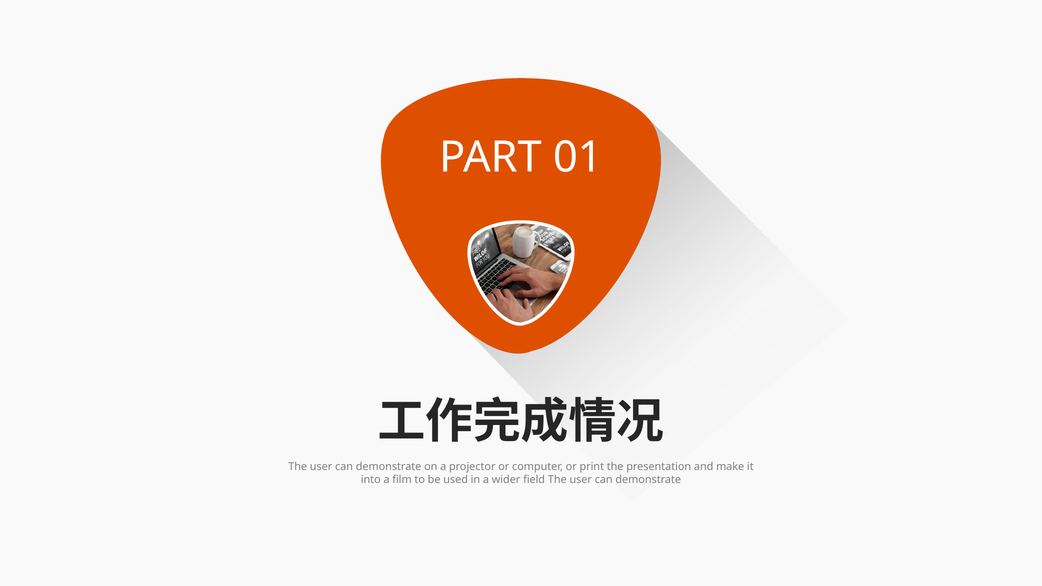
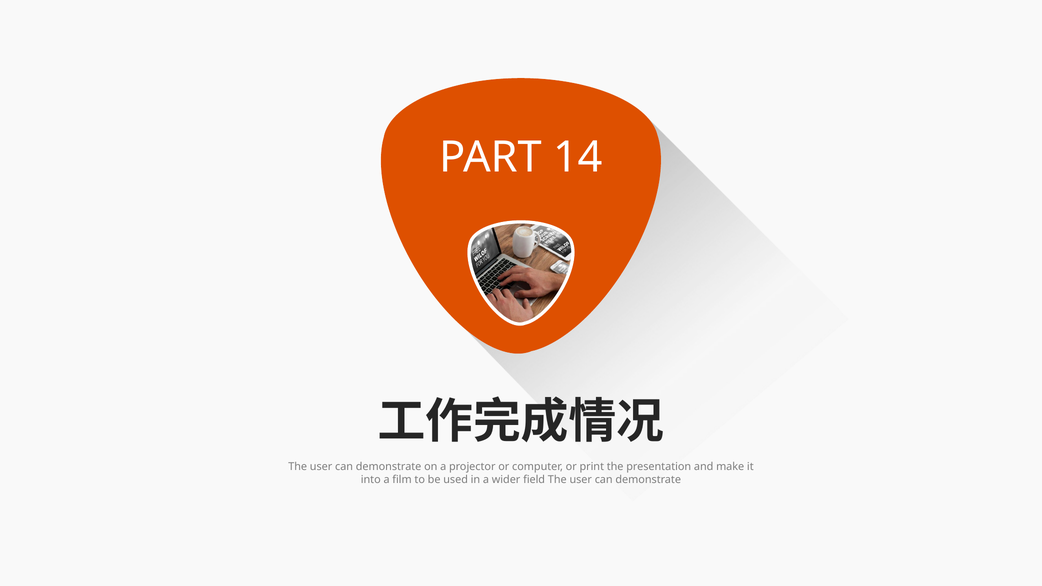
01: 01 -> 14 (578, 157)
